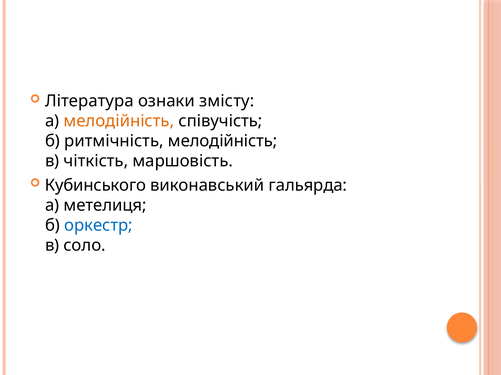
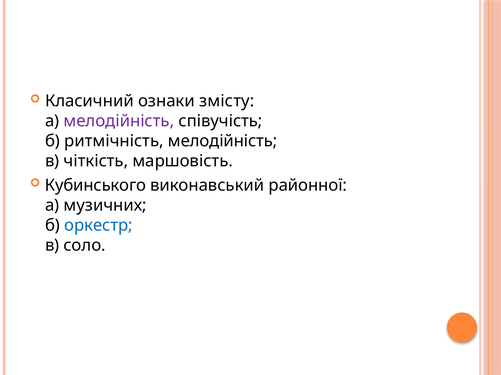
Література: Література -> Класичний (89, 101)
мелодійність colour: orange -> purple (119, 121)
гальярда: гальярда -> районної (308, 186)
метелиця: метелиця -> музичних (105, 206)
